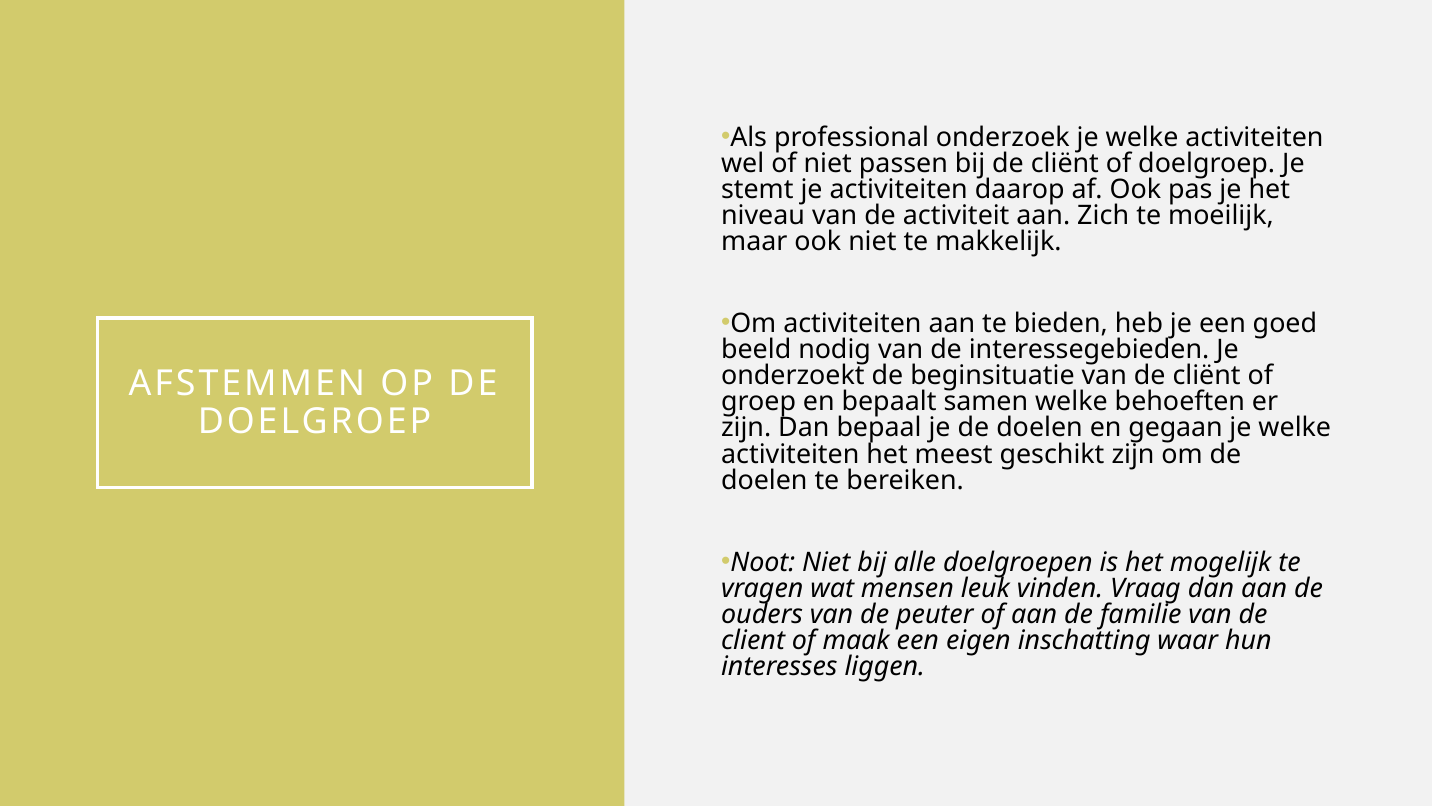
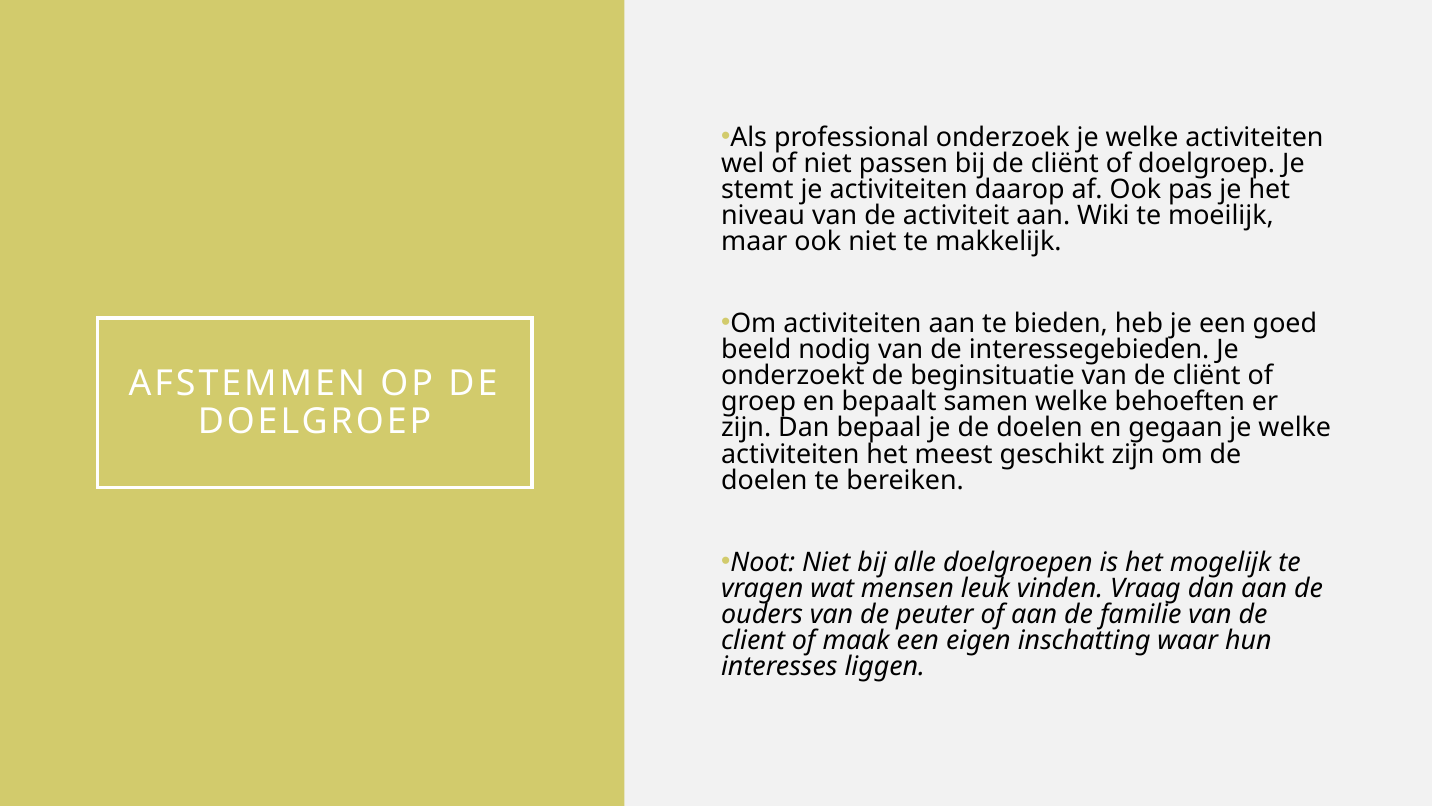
Zich: Zich -> Wiki (1103, 216)
